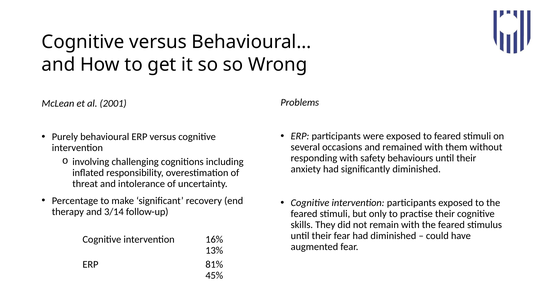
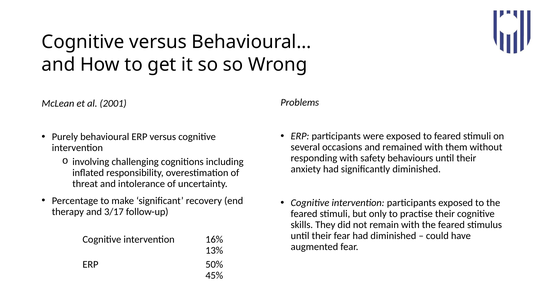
3/14: 3/14 -> 3/17 (114, 212)
81%: 81% -> 50% (214, 265)
